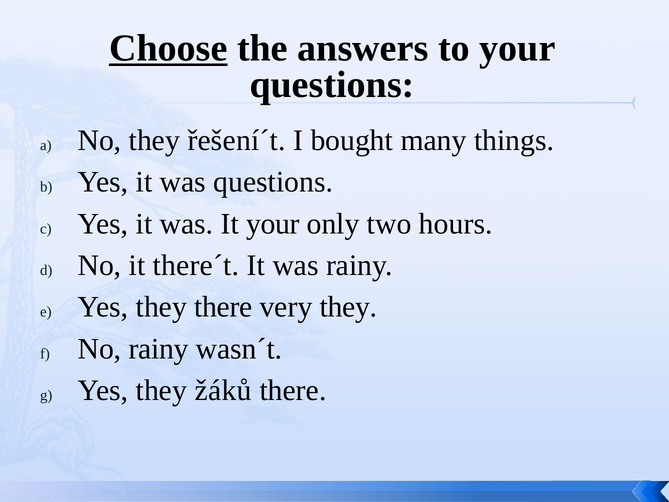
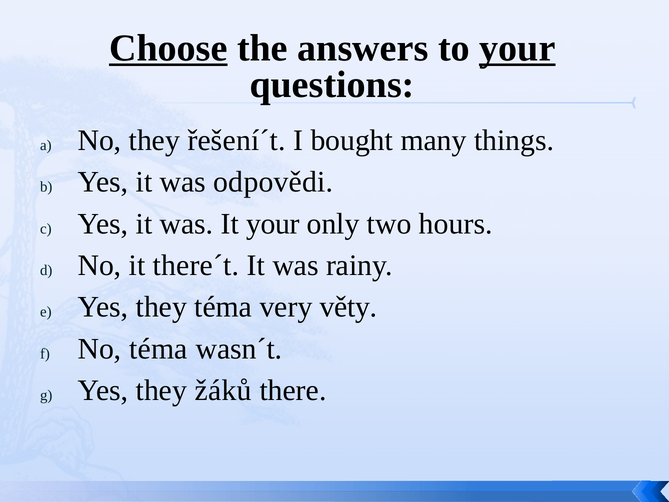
your underline: none -> present (517, 48)
was questions: questions -> odpovědi (273, 182)
they there: there -> téma (223, 307)
very they: they -> věty (348, 307)
No rainy: rainy -> téma (158, 349)
